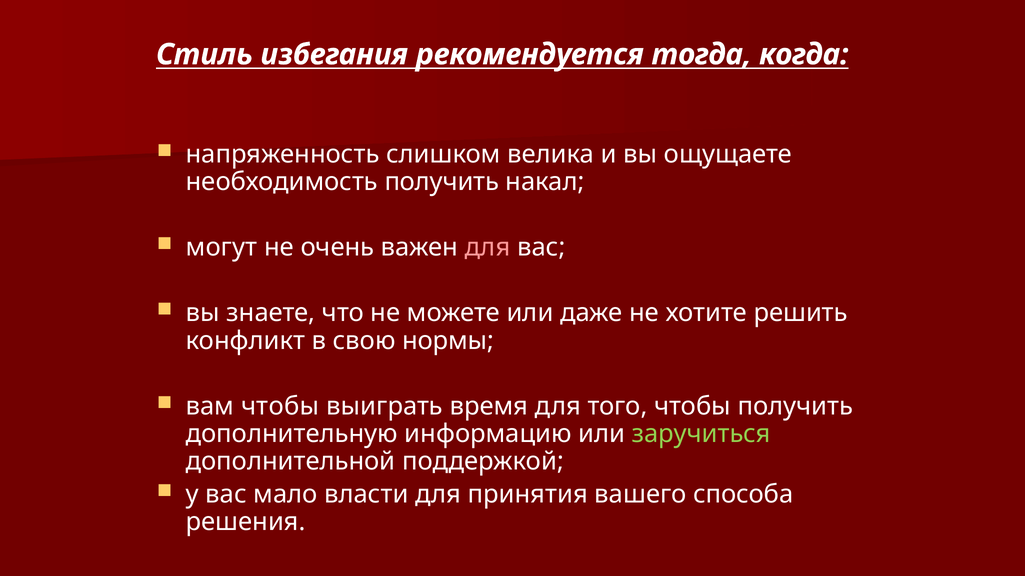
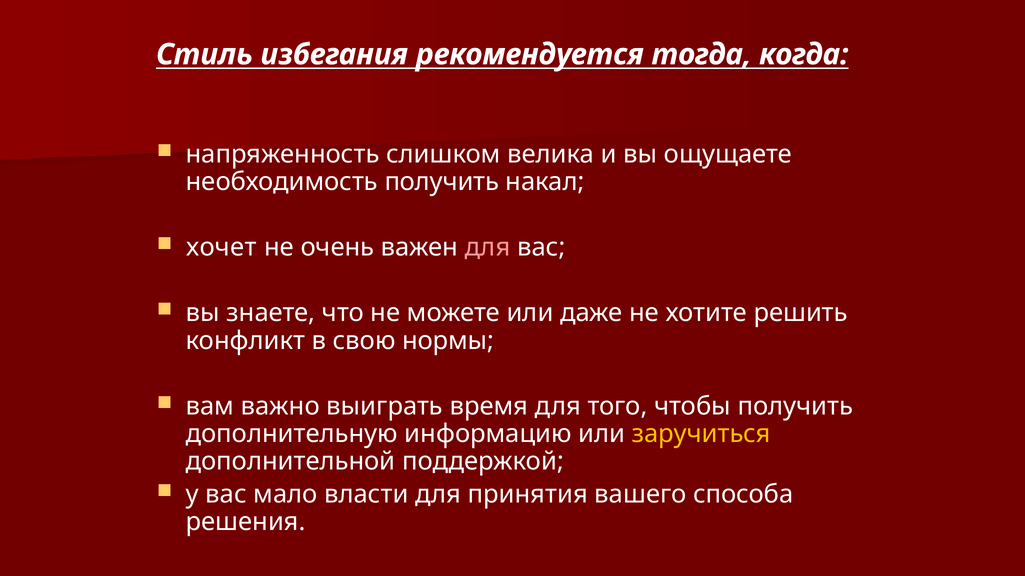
могут: могут -> хочет (221, 248)
вам чтобы: чтобы -> важно (280, 406)
заручиться colour: light green -> yellow (701, 434)
